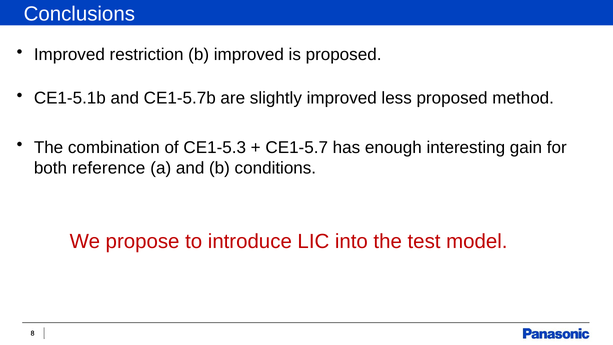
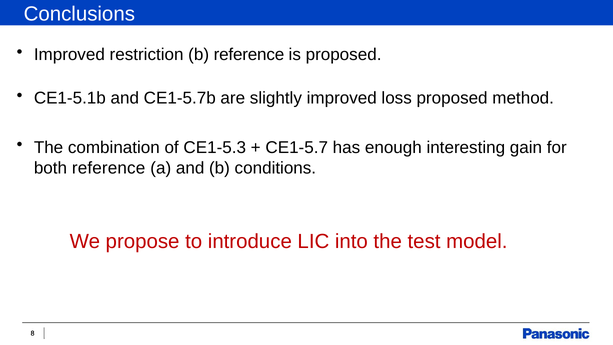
b improved: improved -> reference (249, 55)
less: less -> loss (397, 98)
